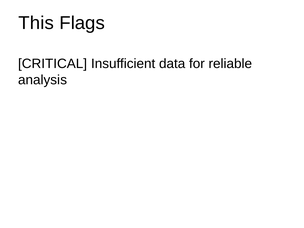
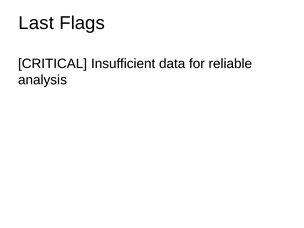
This: This -> Last (36, 23)
